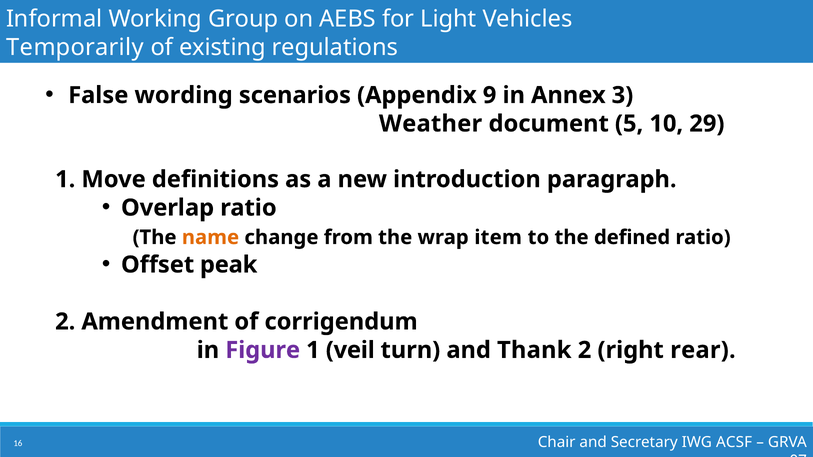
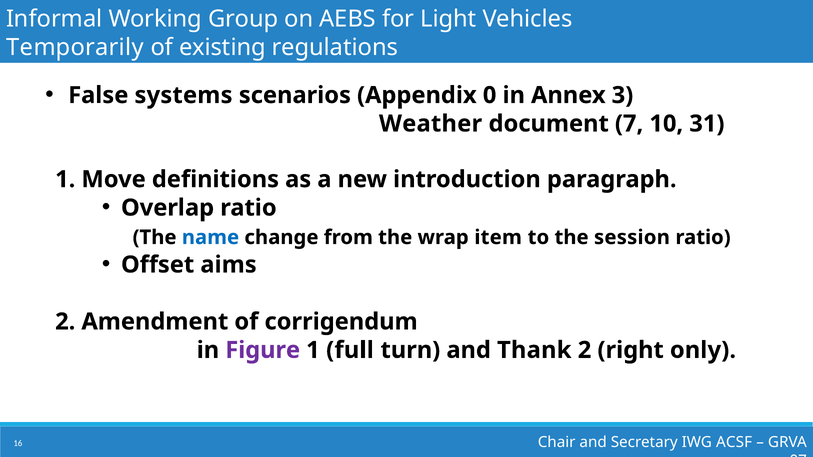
wording: wording -> systems (184, 95)
9: 9 -> 0 (490, 95)
5: 5 -> 7 (629, 124)
29: 29 -> 31 (707, 124)
name colour: orange -> blue (210, 238)
defined: defined -> session (632, 238)
peak: peak -> aims (229, 265)
veil: veil -> full (350, 350)
rear: rear -> only (703, 350)
